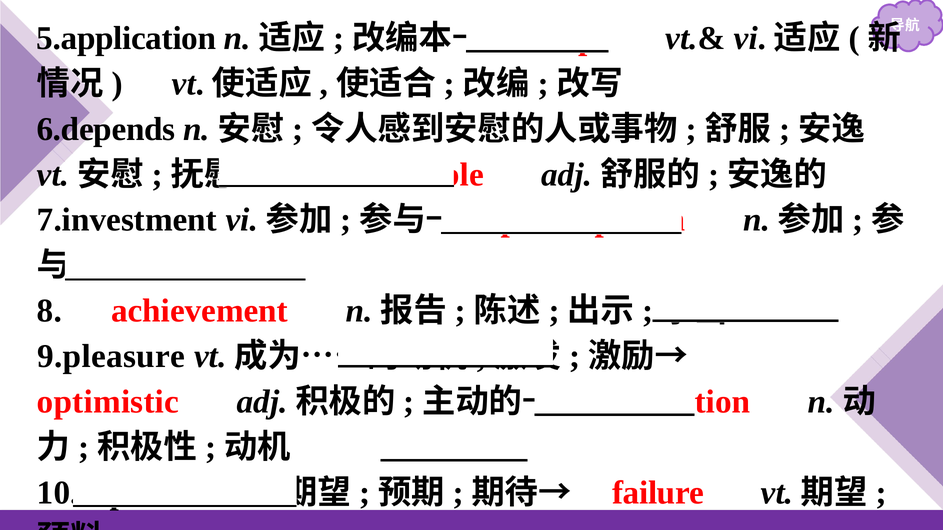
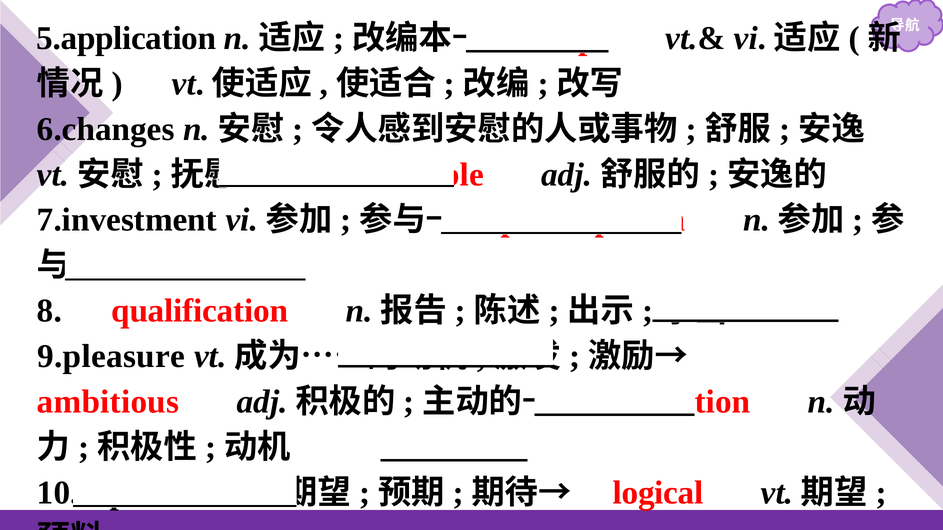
6.depends: 6.depends -> 6.changes (106, 129)
achievement: achievement -> qualification (200, 311)
optimistic: optimistic -> ambitious (108, 402)
failure: failure -> logical (658, 493)
